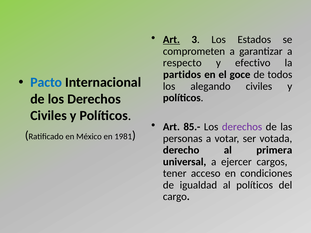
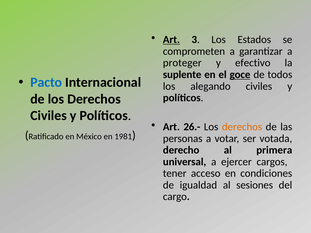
respecto: respecto -> proteger (182, 63)
partidos: partidos -> suplente (182, 75)
goce underline: none -> present (240, 75)
85.-: 85.- -> 26.- (192, 127)
derechos colour: purple -> orange (242, 127)
al políticos: políticos -> sesiones (255, 185)
